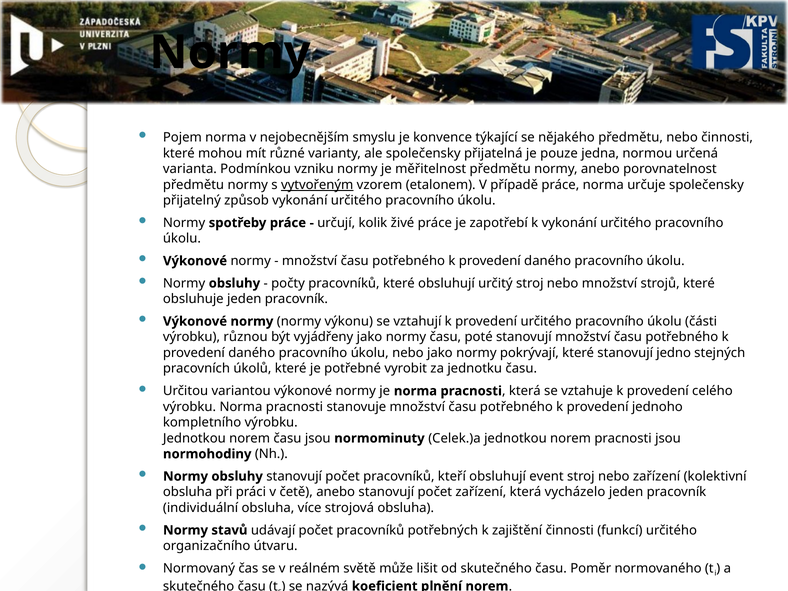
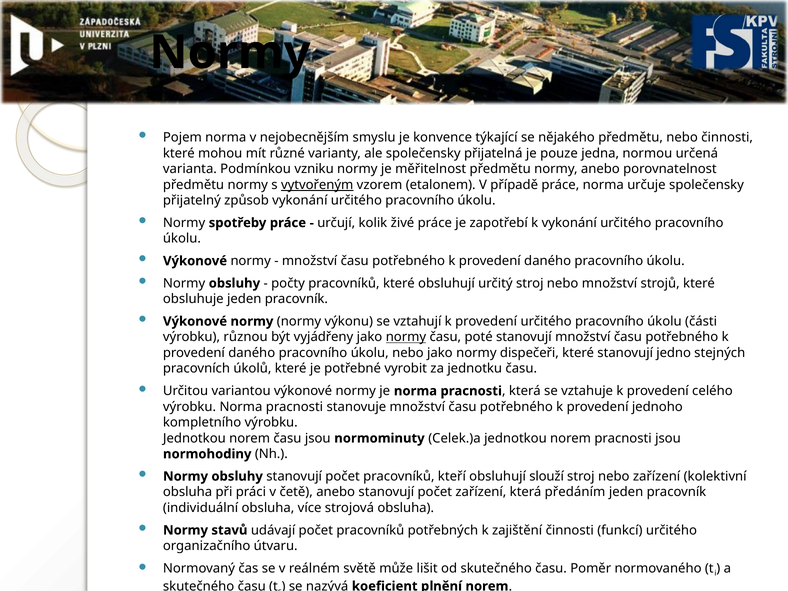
normy underline: none -> present (406, 337)
pokrývají: pokrývají -> dispečeři (529, 353)
event: event -> slouží (547, 476)
vycházelo: vycházelo -> předáním (575, 492)
